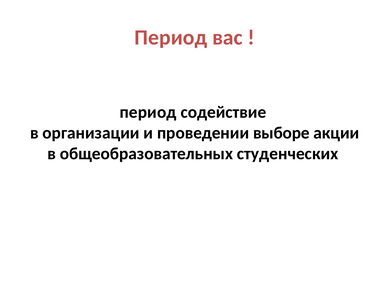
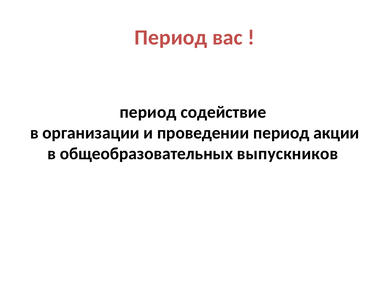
проведении выборе: выборе -> период (281, 133)
студенческих: студенческих -> выпускников (288, 154)
